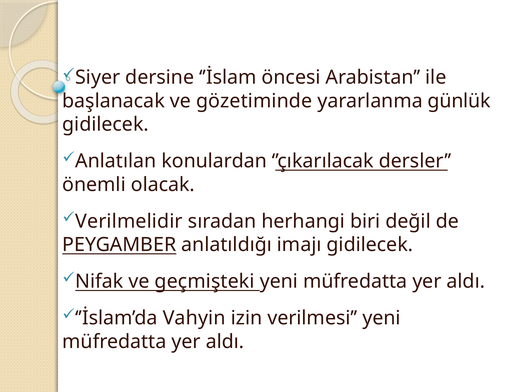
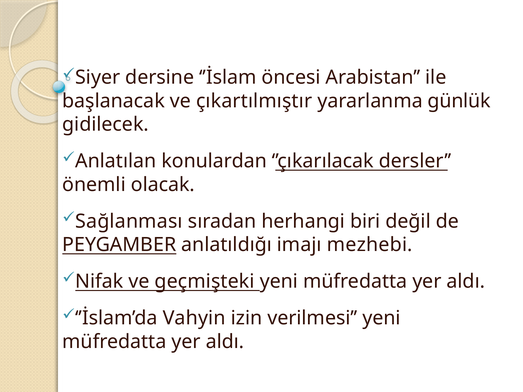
gözetiminde: gözetiminde -> çıkartılmıştır (254, 101)
Verilmelidir: Verilmelidir -> Sağlanması (129, 221)
imajı gidilecek: gidilecek -> mezhebi (370, 245)
